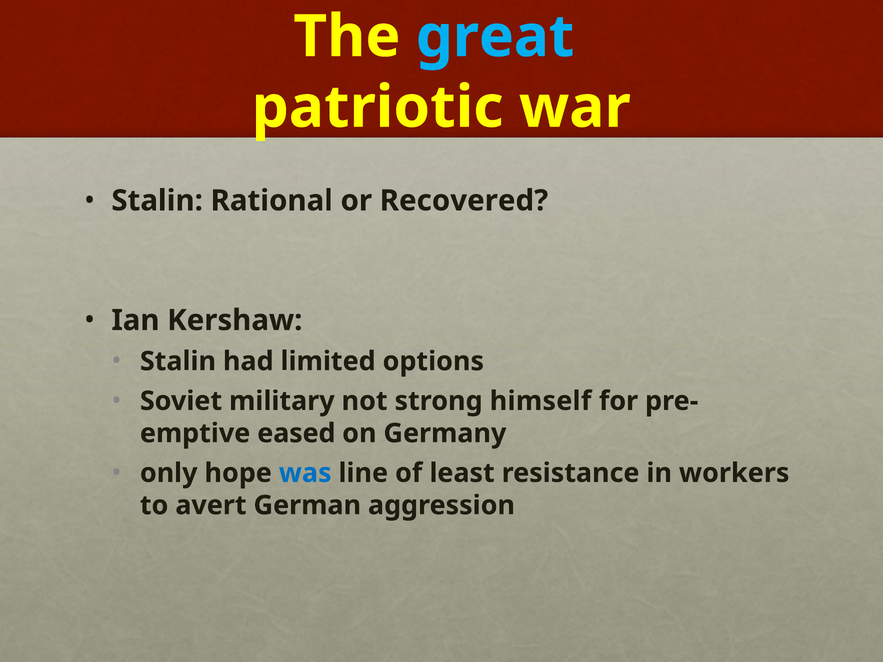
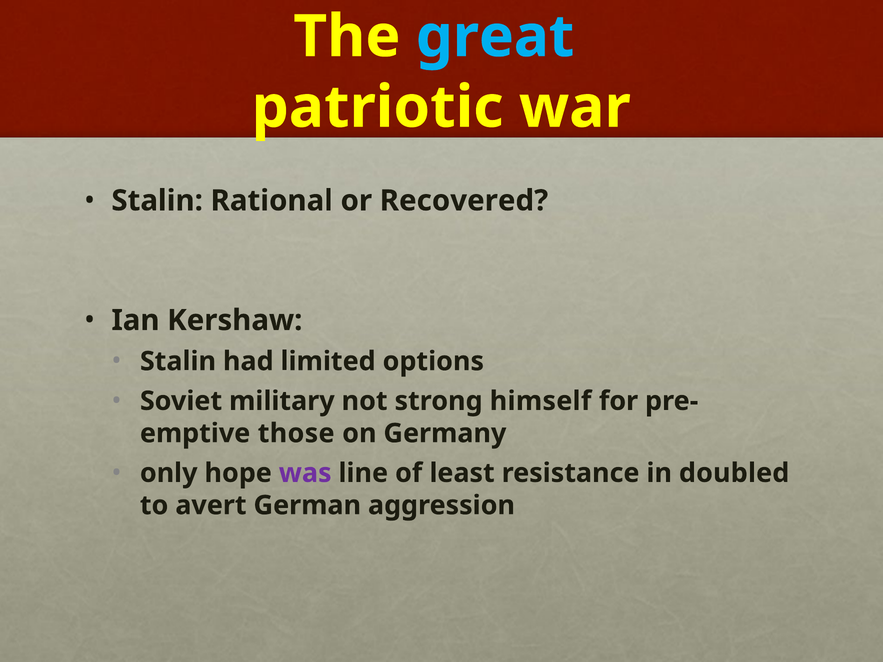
eased: eased -> those (296, 434)
was colour: blue -> purple (305, 473)
workers: workers -> doubled (734, 473)
